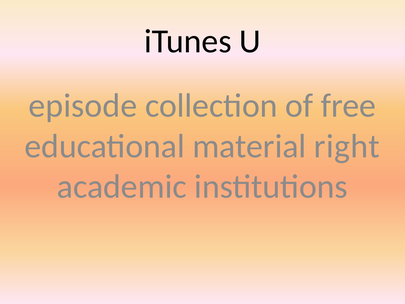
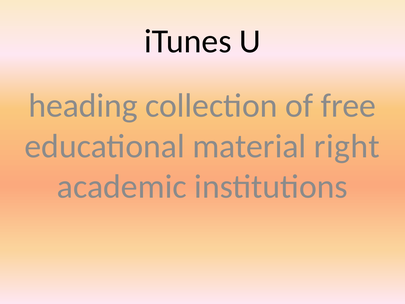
episode: episode -> heading (83, 106)
